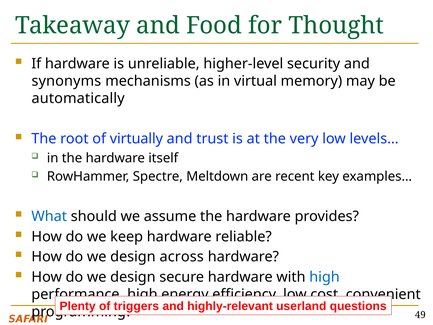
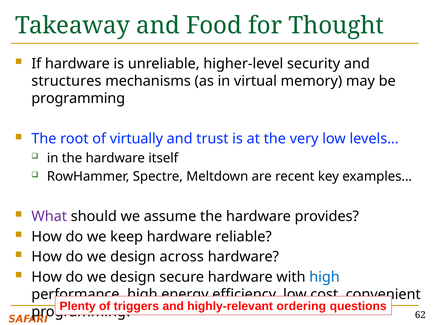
synonyms: synonyms -> structures (66, 81)
automatically: automatically -> programming (78, 98)
What colour: blue -> purple (49, 216)
userland: userland -> ordering (301, 306)
49: 49 -> 62 (420, 315)
